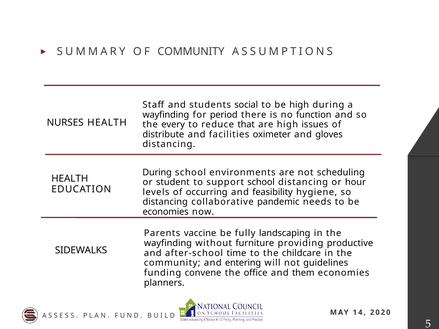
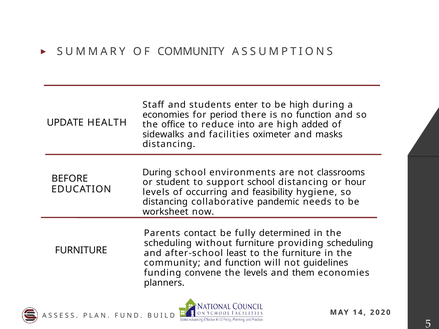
social: social -> enter (246, 105)
wayfinding: wayfinding -> economies (166, 115)
NURSES: NURSES -> UPDATE (65, 123)
every: every -> office (173, 125)
that: that -> into (246, 125)
issues: issues -> added (315, 125)
distribute: distribute -> sidewalks (163, 135)
gloves: gloves -> masks (329, 135)
scheduling: scheduling -> classrooms (341, 172)
HEALTH: HEALTH -> BEFORE (70, 179)
economies: economies -> worksheet (165, 212)
vaccine: vaccine -> contact (200, 233)
landscaping: landscaping -> determined (285, 233)
wayfinding: wayfinding -> scheduling (168, 243)
providing productive: productive -> scheduling (350, 243)
SIDEWALKS: SIDEWALKS -> FURNITURE (81, 250)
time: time -> least (237, 253)
the childcare: childcare -> furniture (301, 253)
and entering: entering -> function (243, 263)
the office: office -> levels (256, 273)
